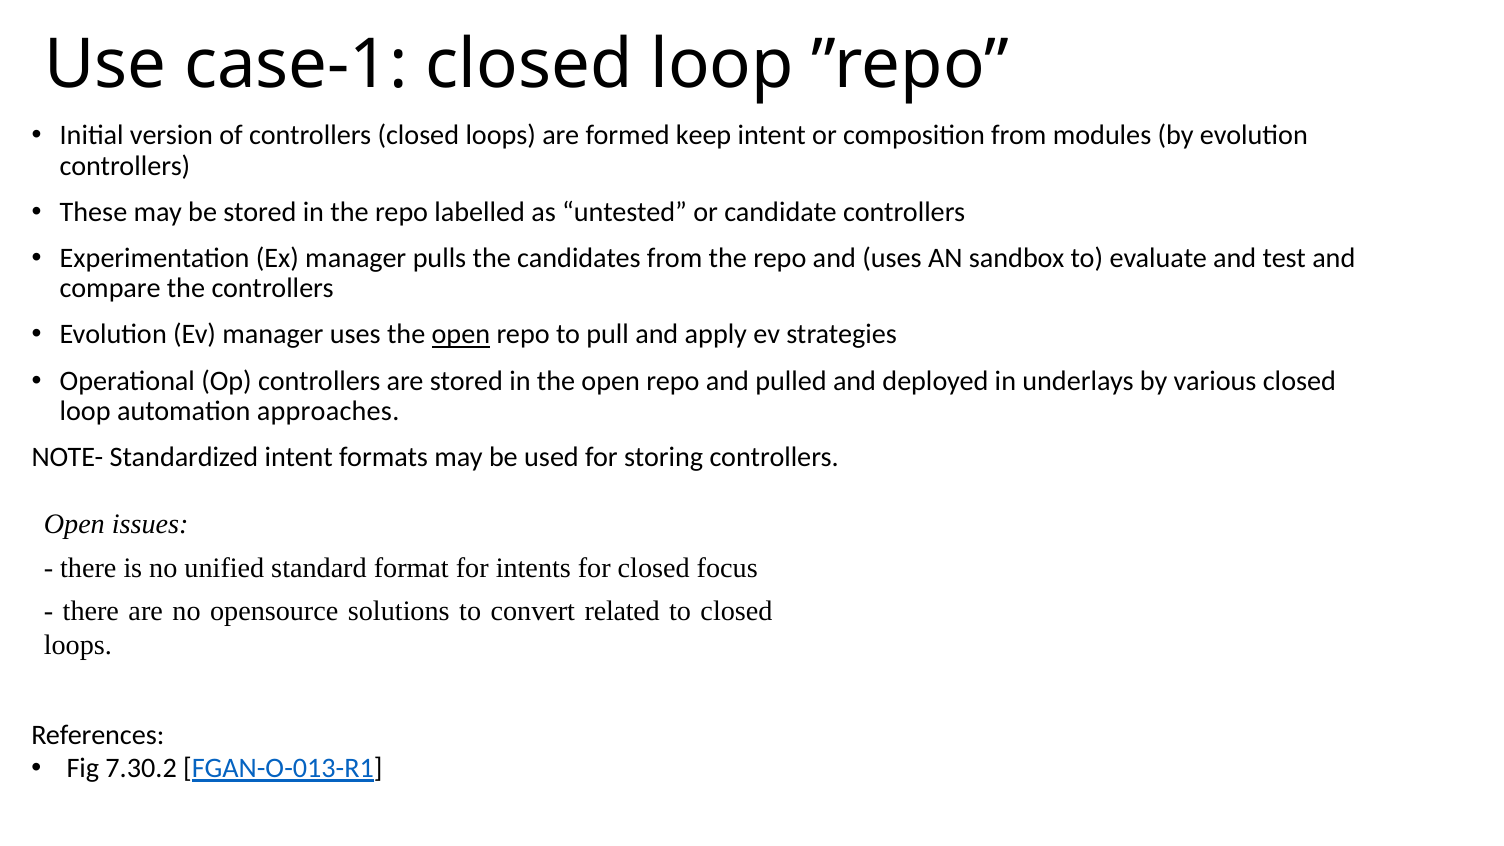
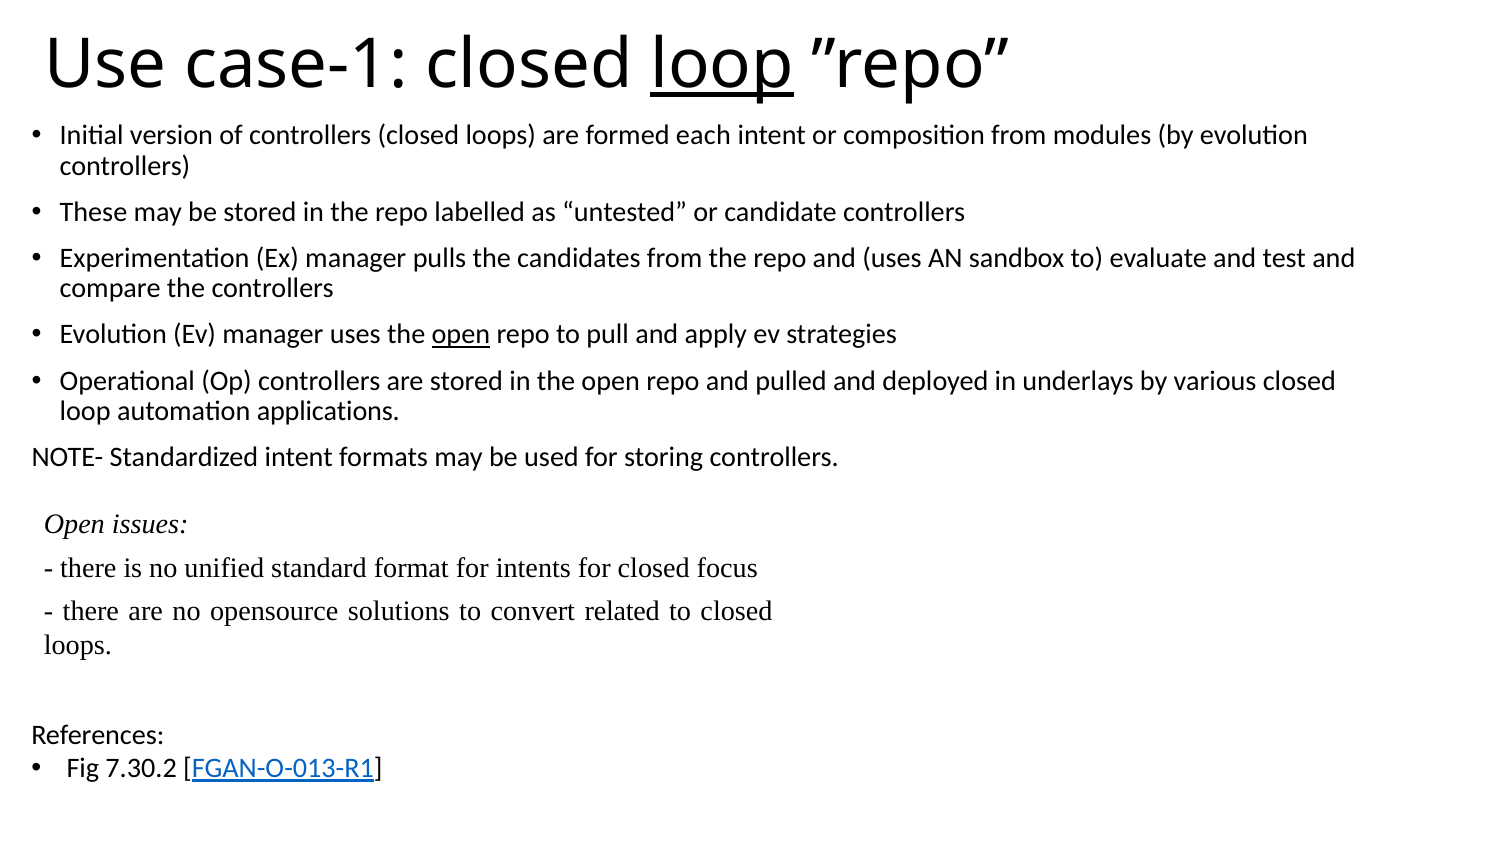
loop underline: none -> present (722, 65)
keep: keep -> each (703, 135)
approaches: approaches -> applications (328, 411)
